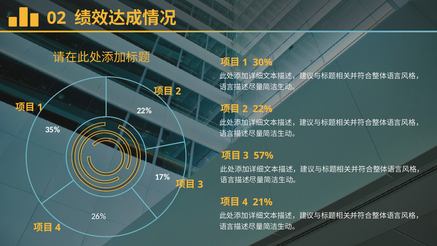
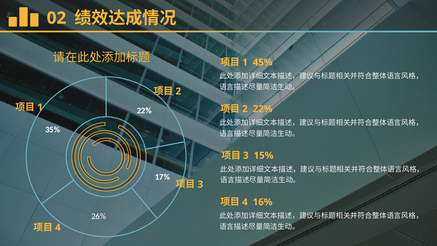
30%: 30% -> 45% (263, 62)
57%: 57% -> 15% (264, 155)
21%: 21% -> 16% (263, 202)
